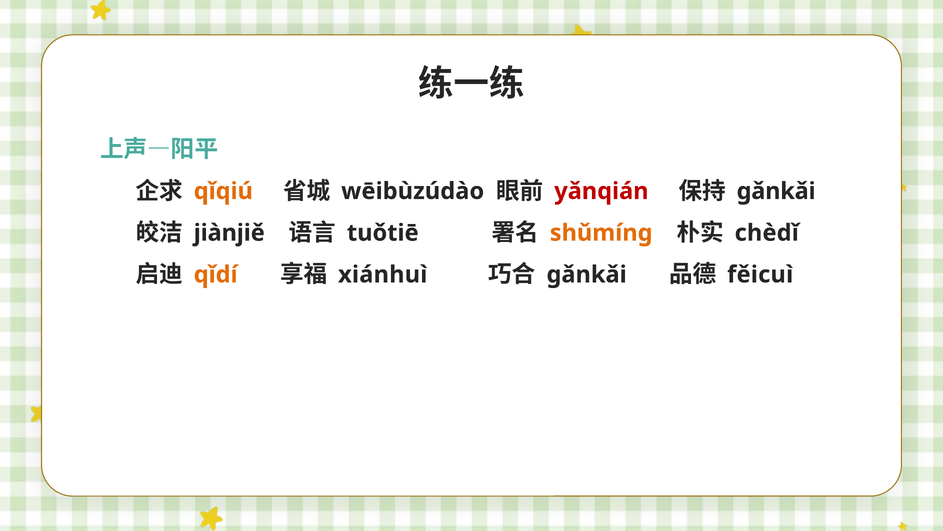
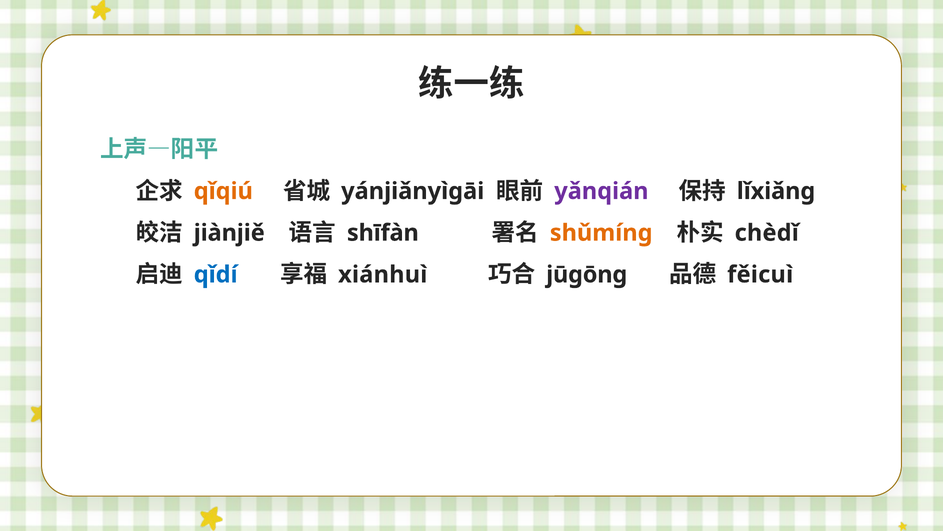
wēibùzúdào: wēibùzúdào -> yánjiǎnyìgāi (413, 191)
yǎnqián colour: red -> purple (601, 191)
gǎnkǎi: gǎnkǎi -> lǐxiǎng (776, 191)
tuǒtiē: tuǒtiē -> shīfàn (383, 233)
qǐdí colour: orange -> blue (216, 274)
gǎnkǎi: gǎnkǎi -> jūɡōnɡ (587, 274)
